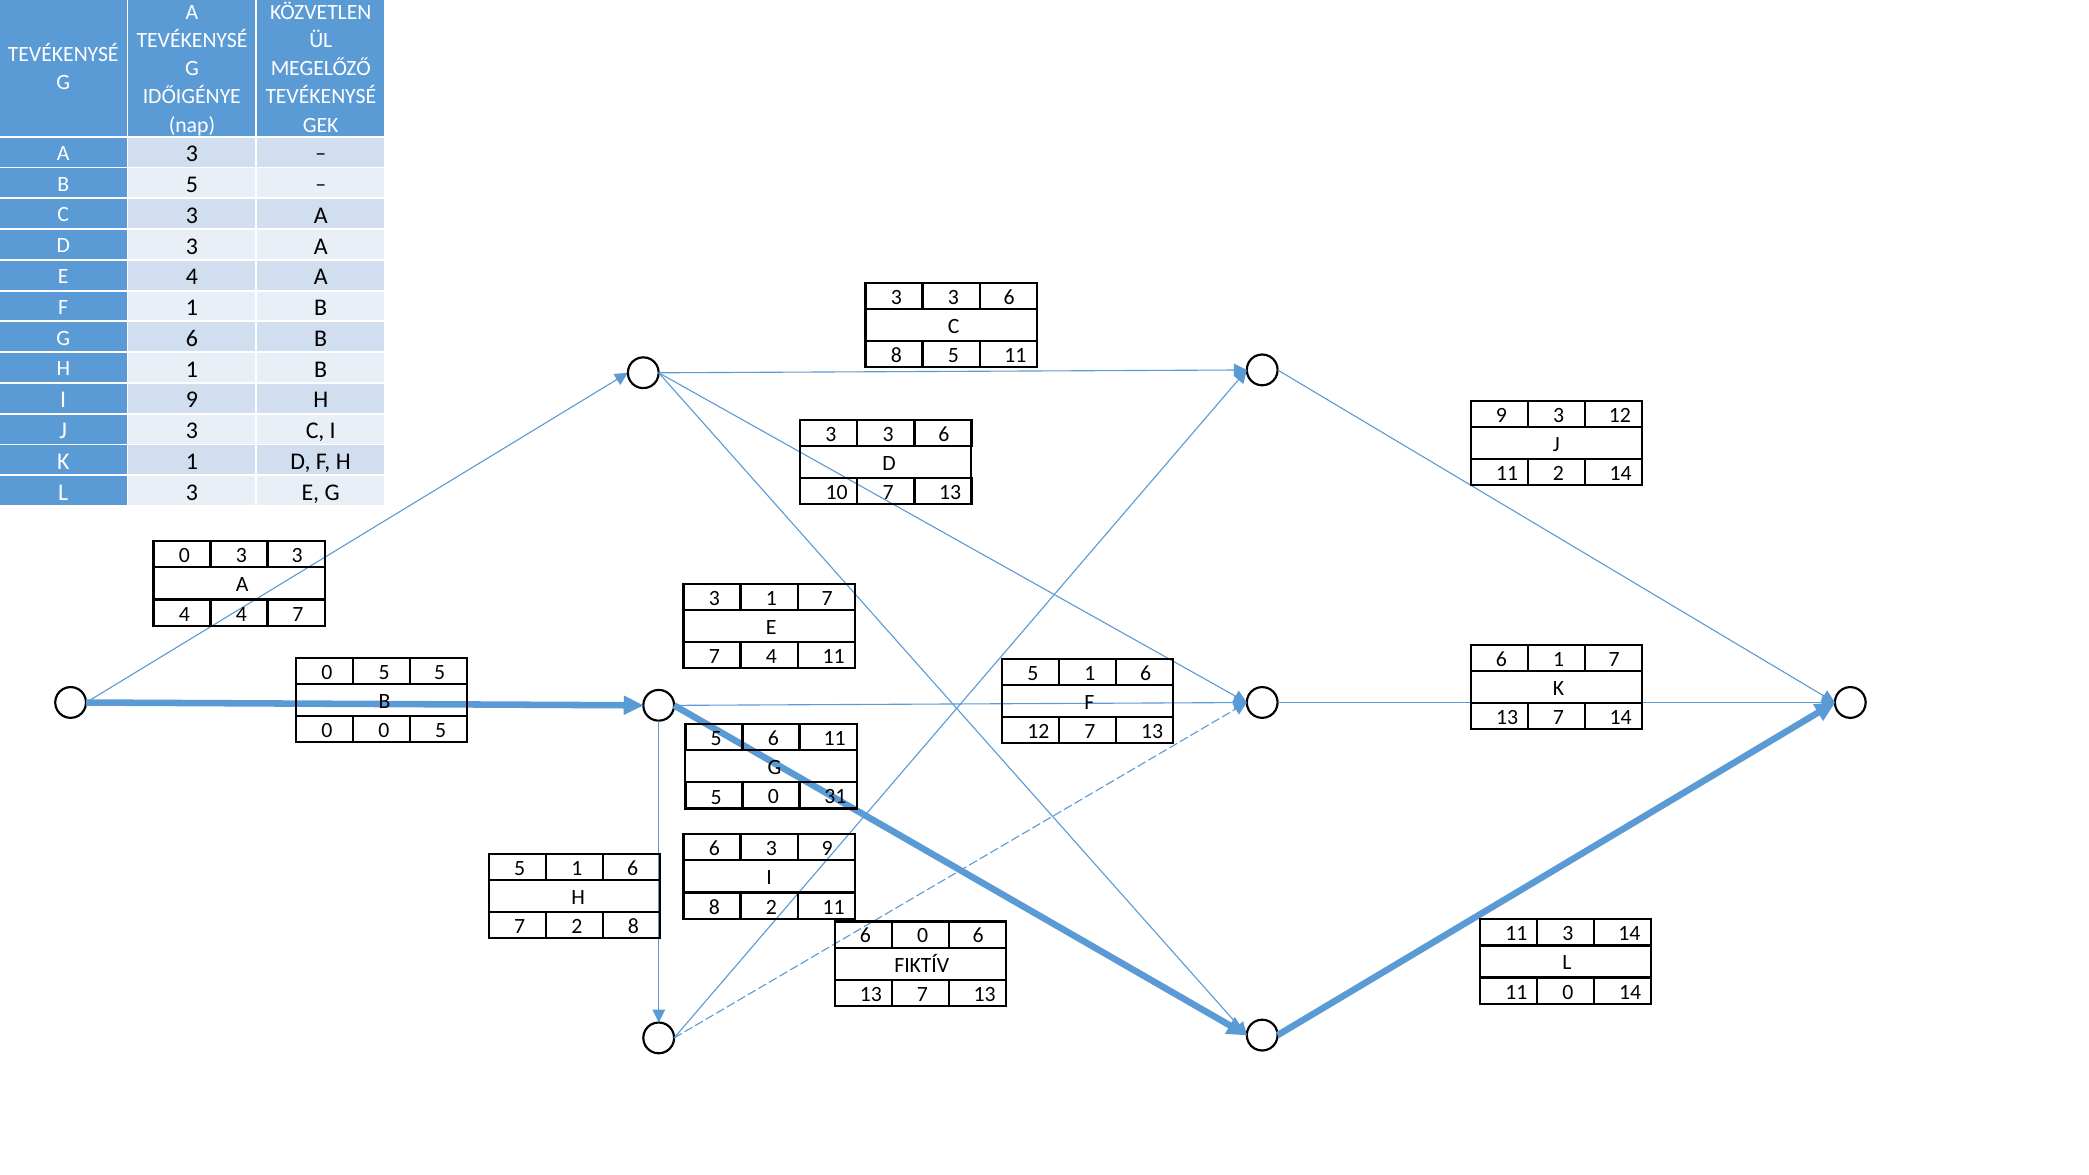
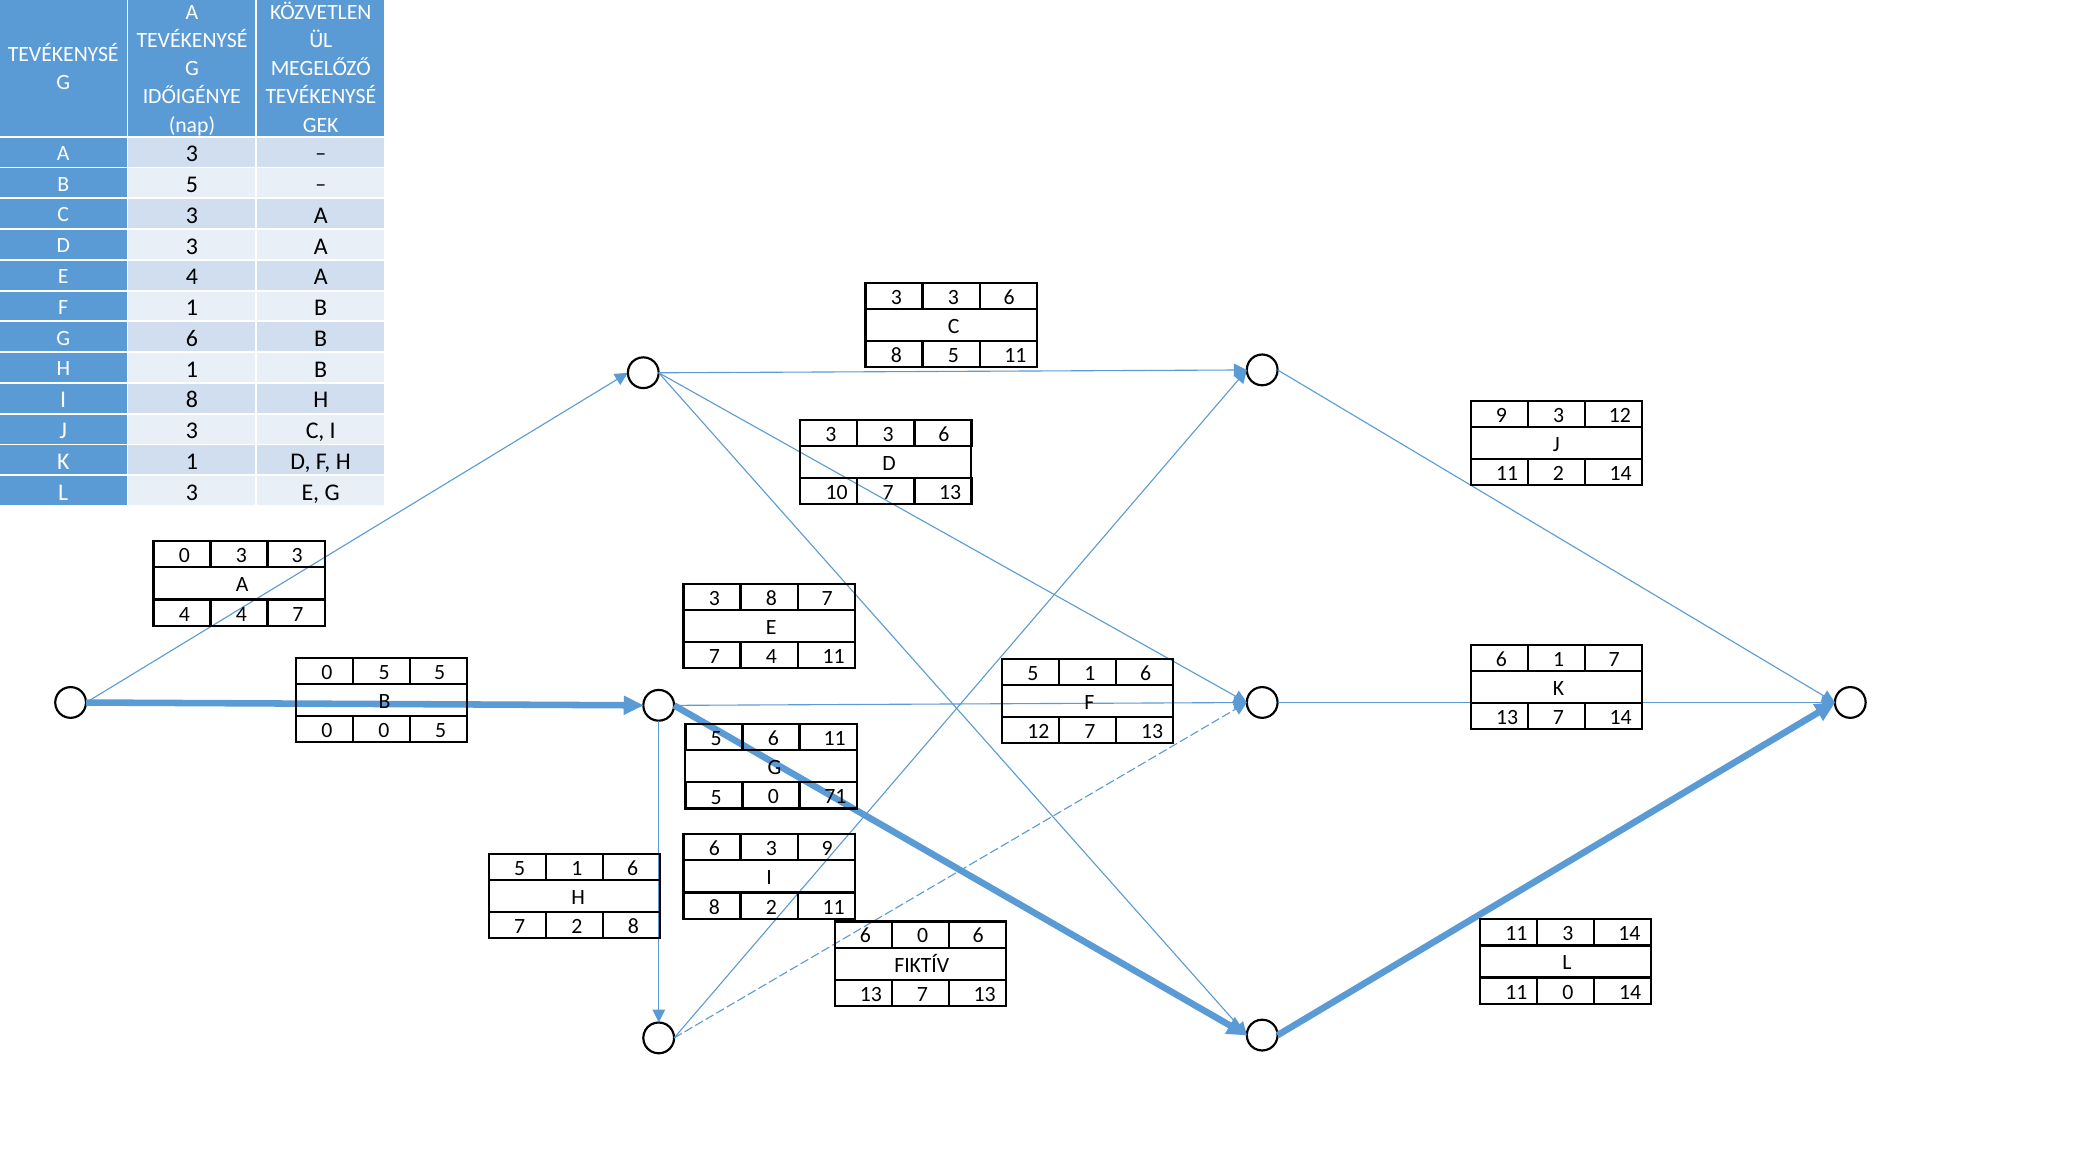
I 9: 9 -> 8 (192, 400)
3 1: 1 -> 8 (771, 598)
31: 31 -> 71 (835, 797)
